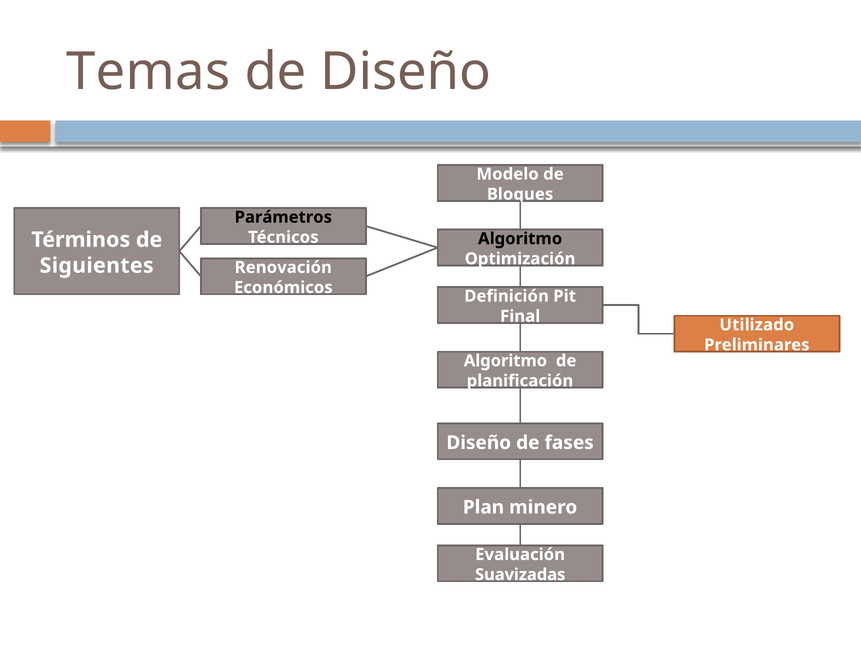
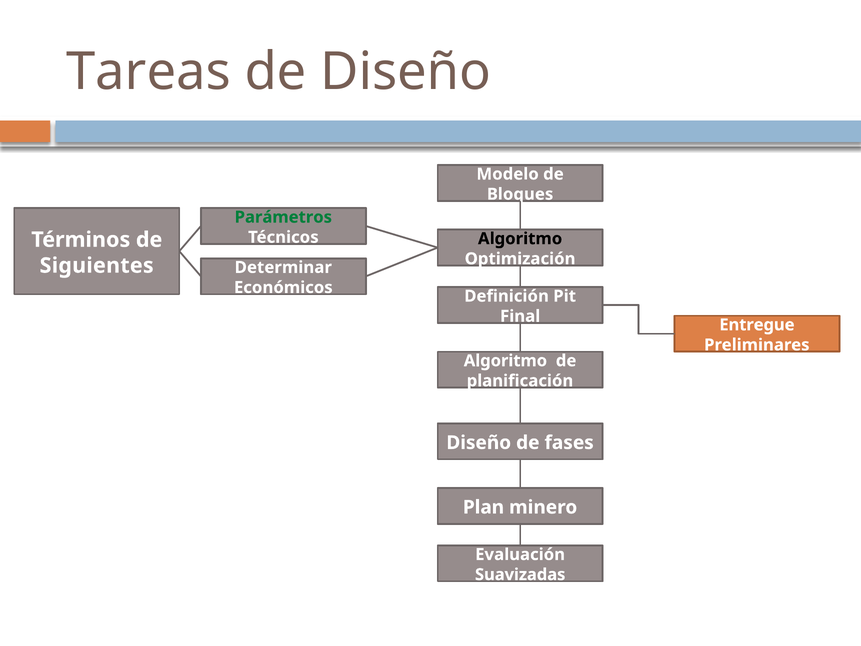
Temas: Temas -> Tareas (149, 72)
Parámetros colour: black -> green (283, 217)
Renovación: Renovación -> Determinar (283, 267)
Utilizado: Utilizado -> Entregue (757, 325)
